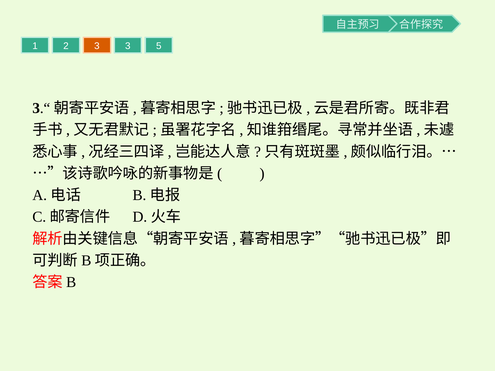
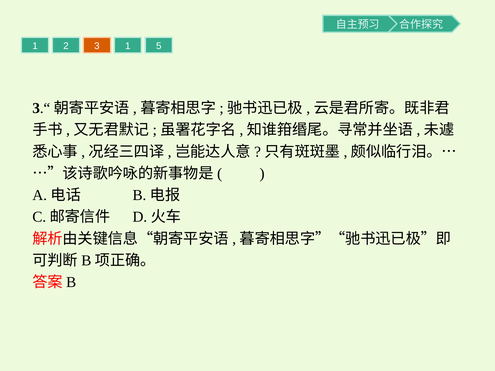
3 3: 3 -> 1 (128, 46)
